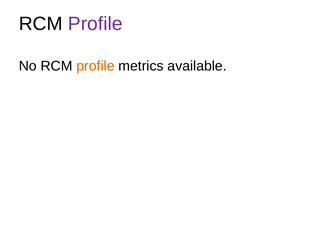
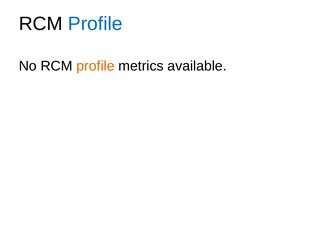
Profile colour: purple -> blue (95, 24)
